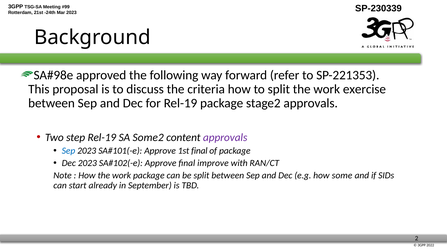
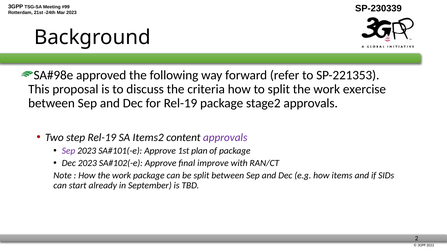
Some2: Some2 -> Items2 (148, 138)
Sep colour: blue -> purple (68, 151)
1st final: final -> plan (199, 151)
some: some -> items (342, 176)
